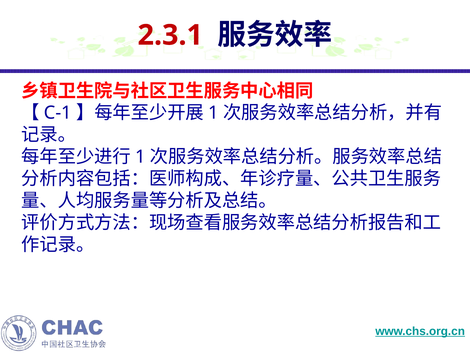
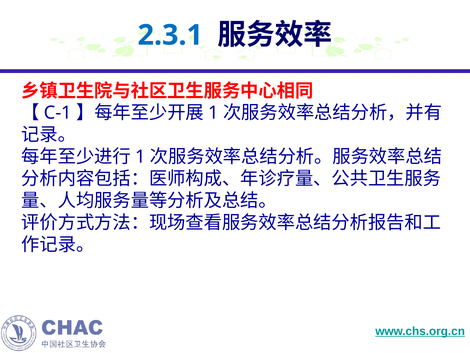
2.3.1 colour: red -> blue (170, 35)
